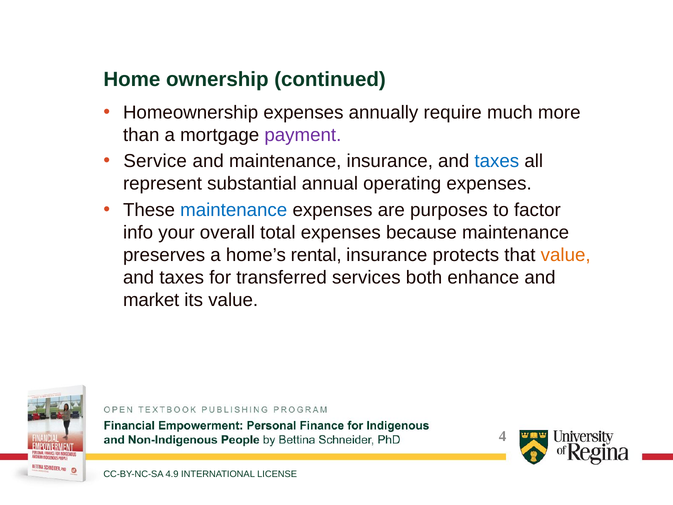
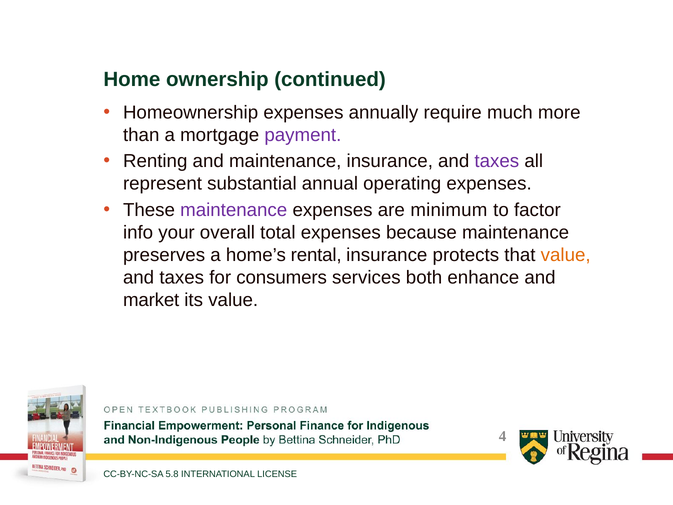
Service: Service -> Renting (155, 161)
taxes colour: blue -> purple (497, 161)
maintenance colour: blue -> purple (234, 210)
purposes: purposes -> minimum (449, 210)
transferred: transferred -> consumers (282, 277)
4.9: 4.9 -> 5.8 (172, 474)
